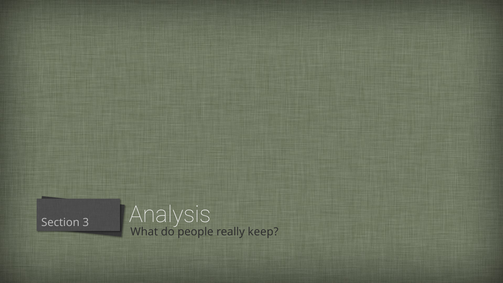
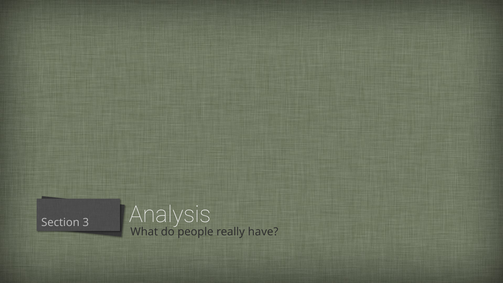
keep: keep -> have (263, 232)
